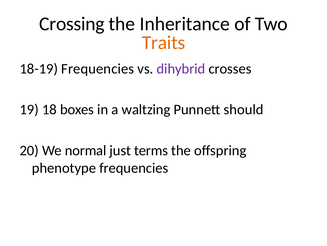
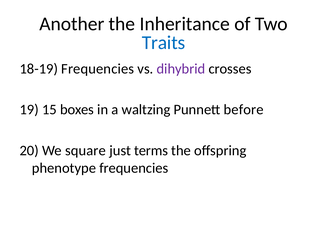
Crossing: Crossing -> Another (72, 24)
Traits colour: orange -> blue (164, 43)
18: 18 -> 15 (49, 109)
should: should -> before (244, 109)
normal: normal -> square (85, 150)
